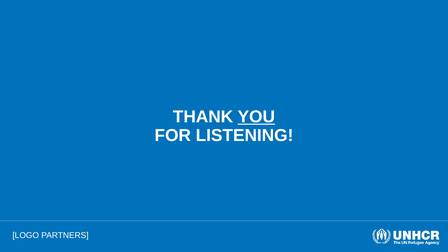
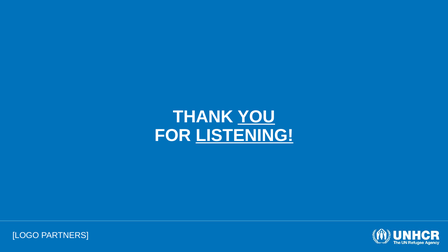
LISTENING underline: none -> present (245, 135)
